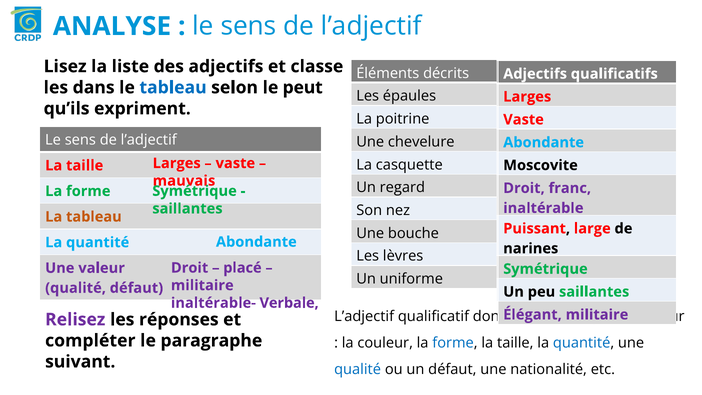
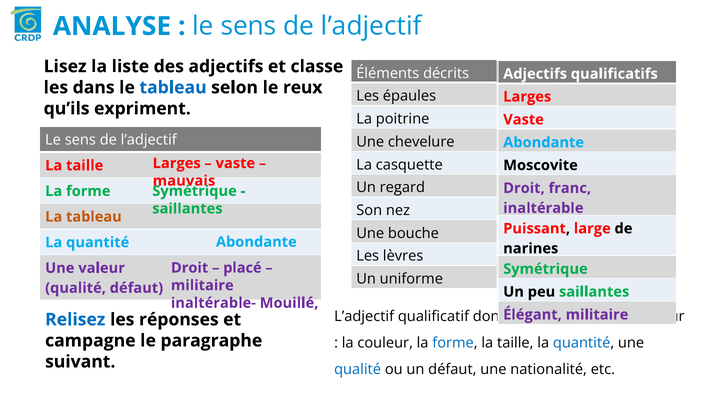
peut: peut -> reux (303, 87)
Verbale: Verbale -> Mouillé (289, 303)
Relisez colour: purple -> blue (75, 319)
compléter: compléter -> campagne (90, 341)
